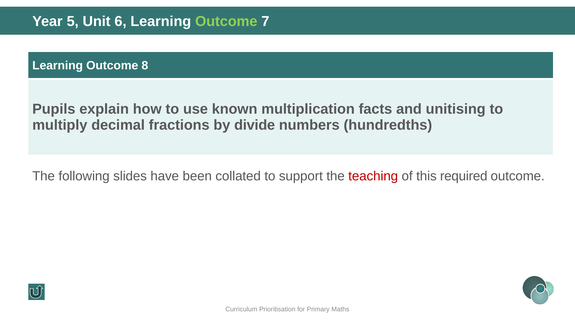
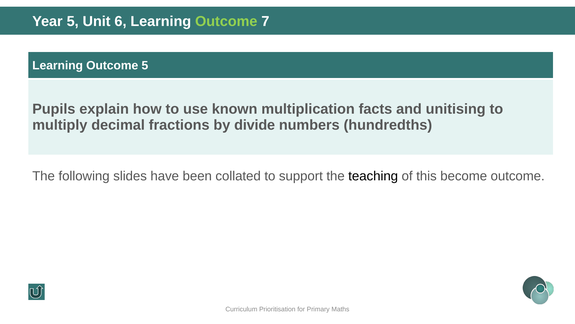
Outcome 8: 8 -> 5 (145, 65)
teaching colour: red -> black (373, 176)
required: required -> become (464, 176)
